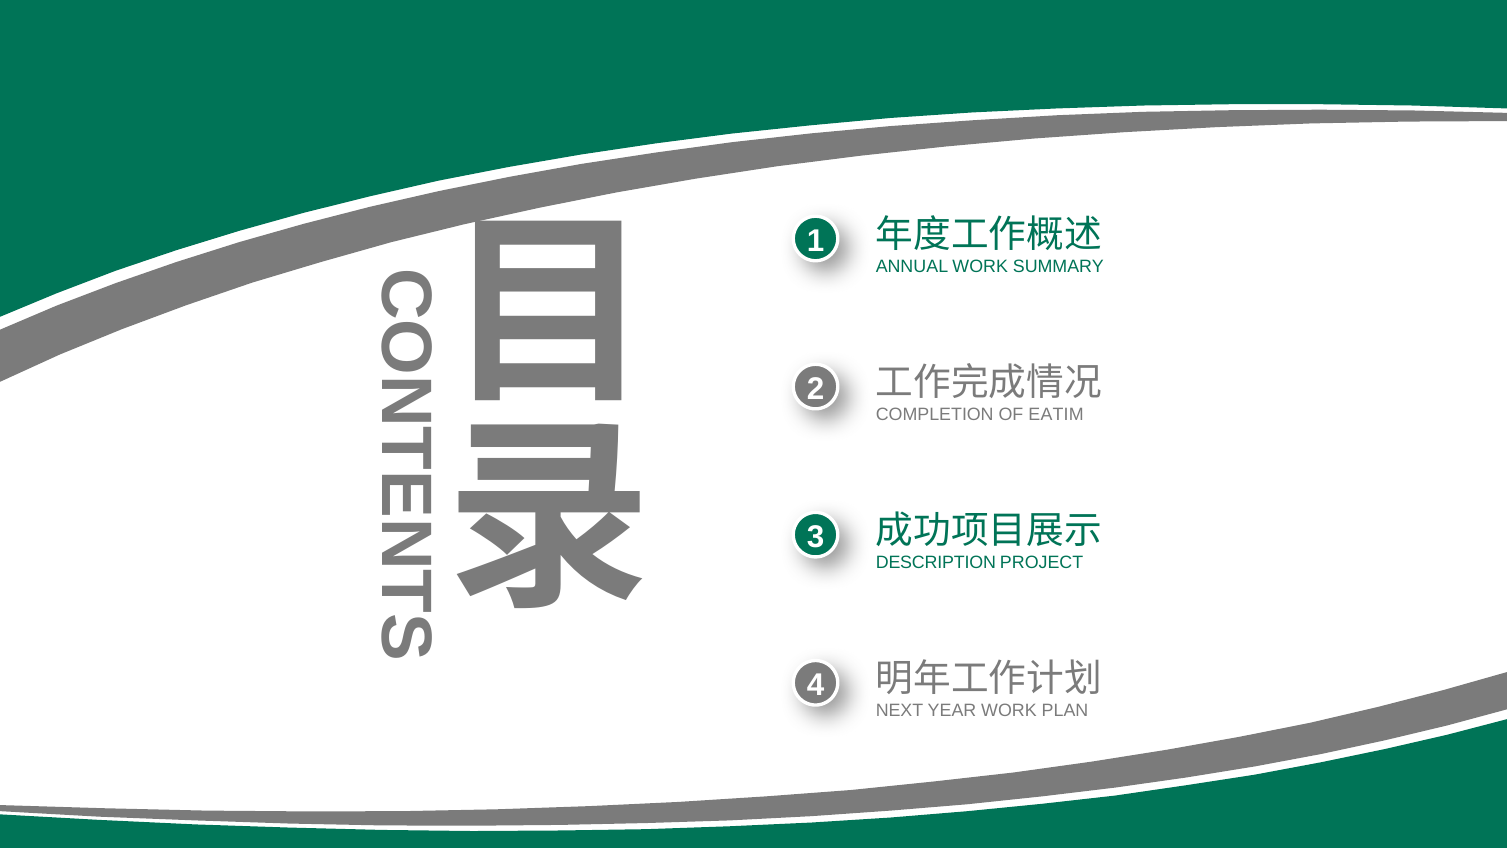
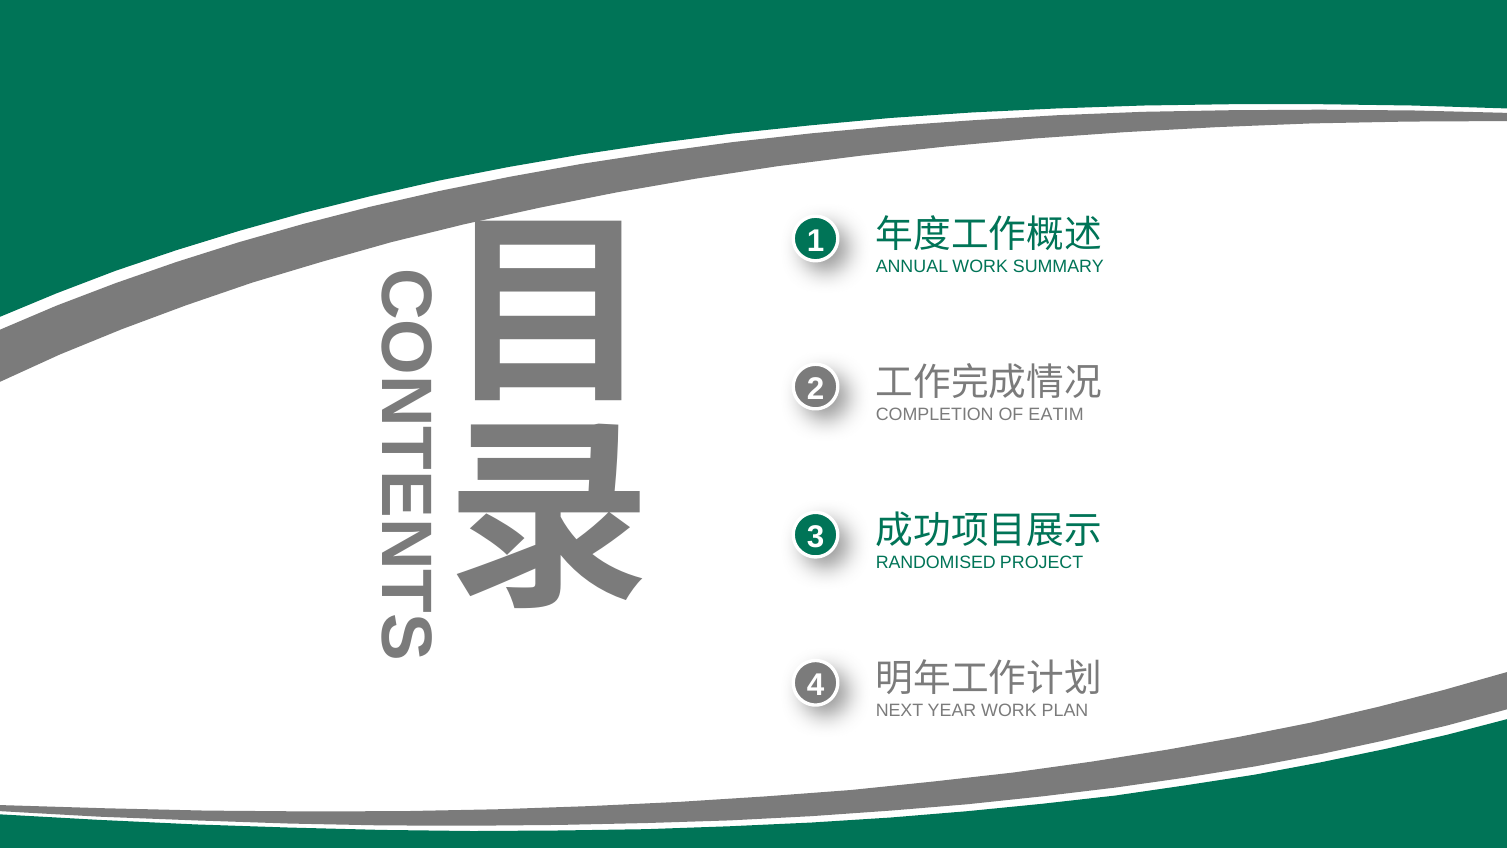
DESCRIPTION: DESCRIPTION -> RANDOMISED (936, 563)
